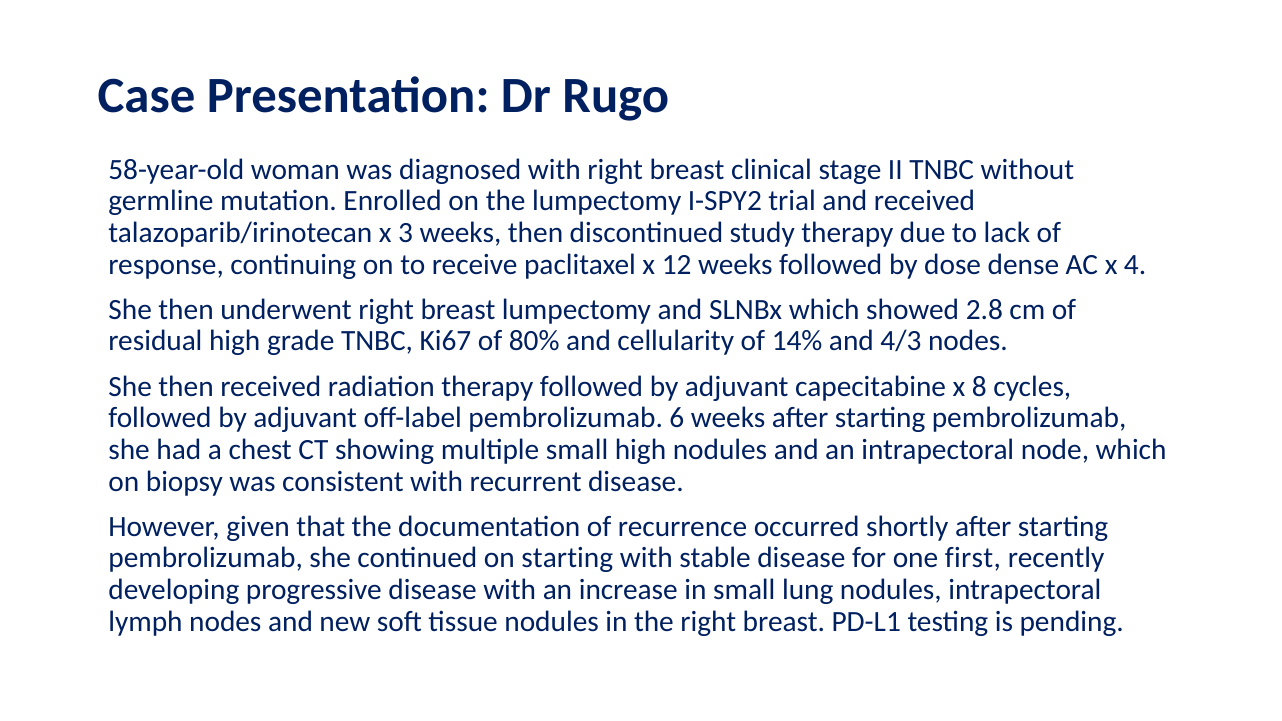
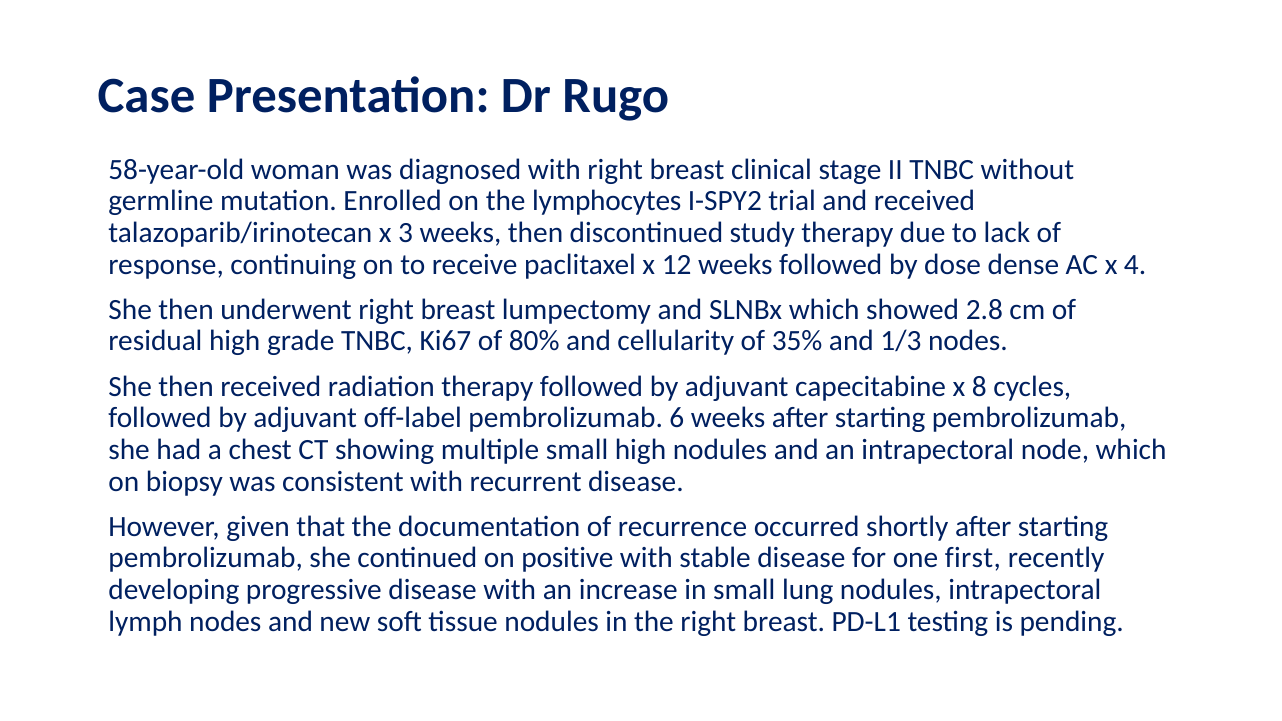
the lumpectomy: lumpectomy -> lymphocytes (607, 201)
14%: 14% -> 35% (797, 341)
4/3: 4/3 -> 1/3 (901, 341)
on starting: starting -> positive (567, 558)
